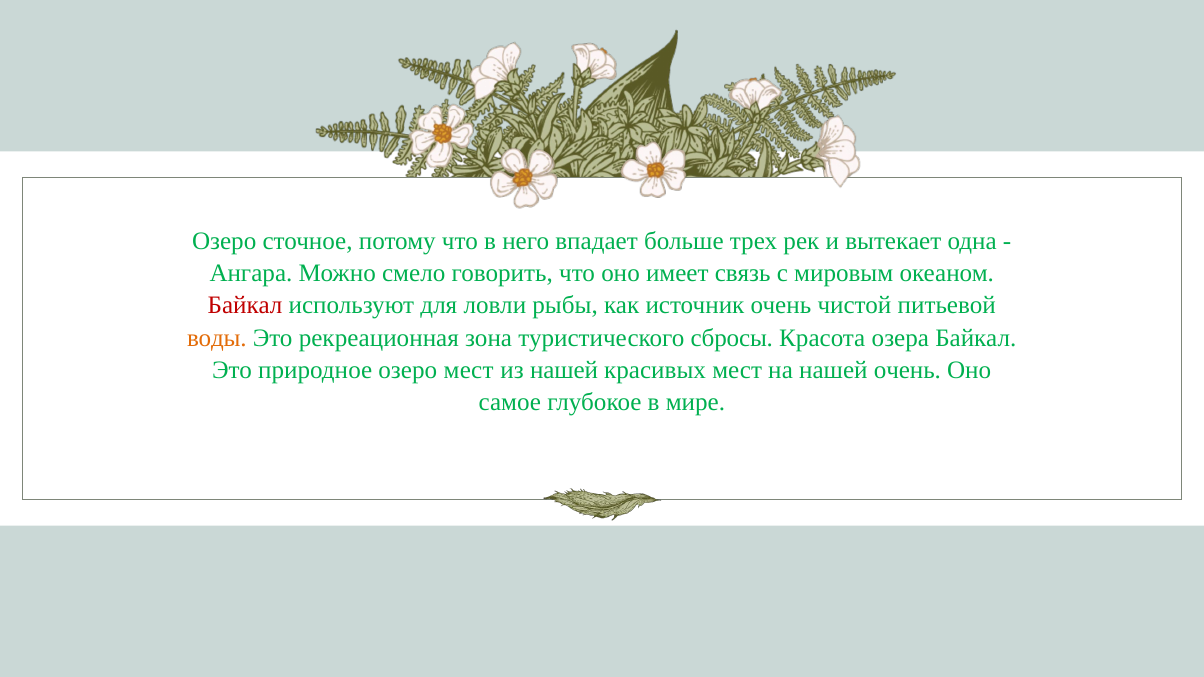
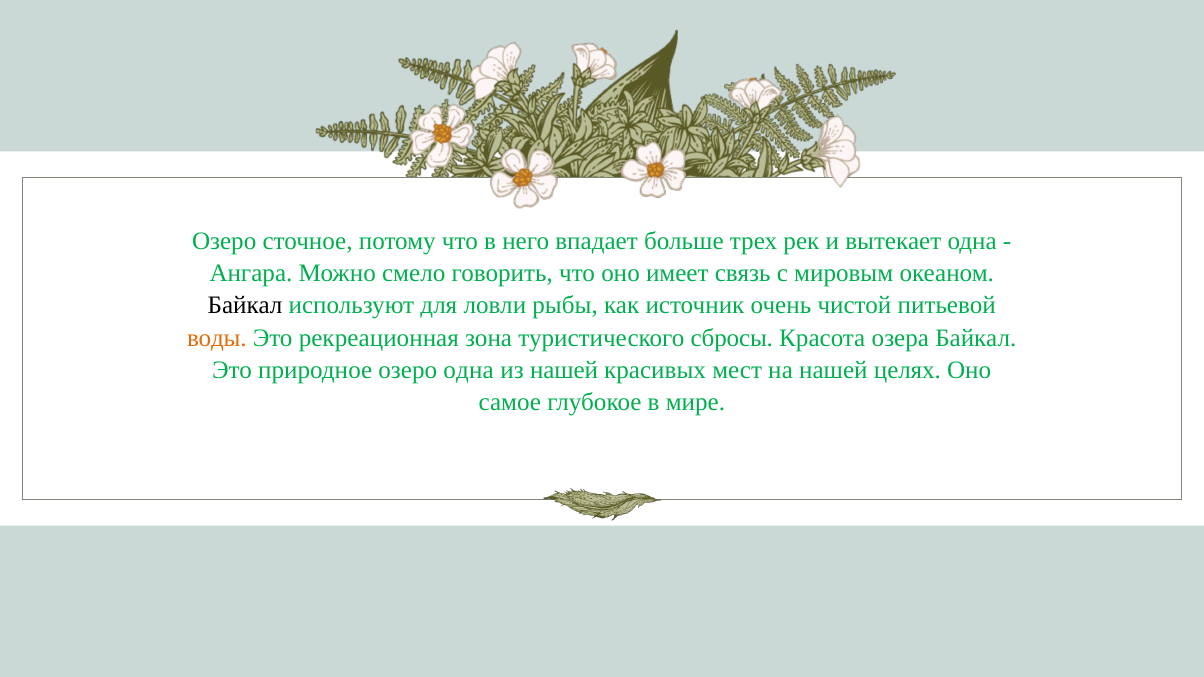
Байкал colour: red -> black (245, 306)
озеро мест: мест -> одна (469, 370)
нашей очень: очень -> целях (907, 370)
